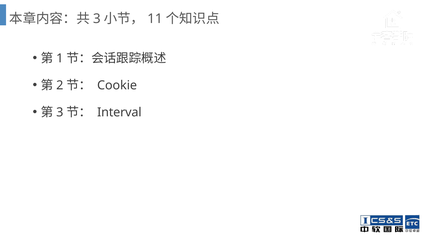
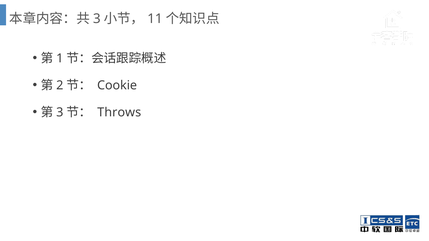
Interval: Interval -> Throws (119, 112)
